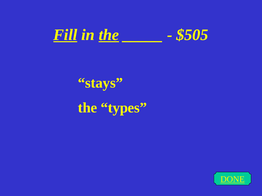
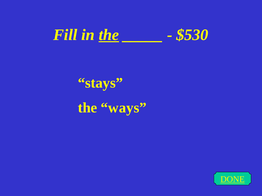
Fill underline: present -> none (65, 35)
$505: $505 -> $530 (192, 35)
types: types -> ways (124, 108)
